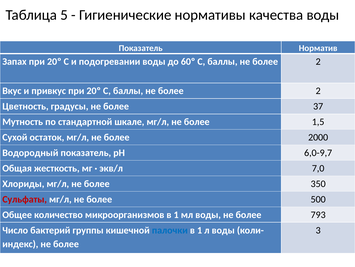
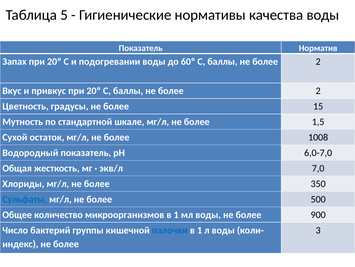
37: 37 -> 15 (318, 106)
2000: 2000 -> 1008 (318, 137)
6,0-9,7: 6,0-9,7 -> 6,0-7,0 (318, 152)
Сульфаты colour: red -> blue (25, 199)
793: 793 -> 900 (318, 214)
